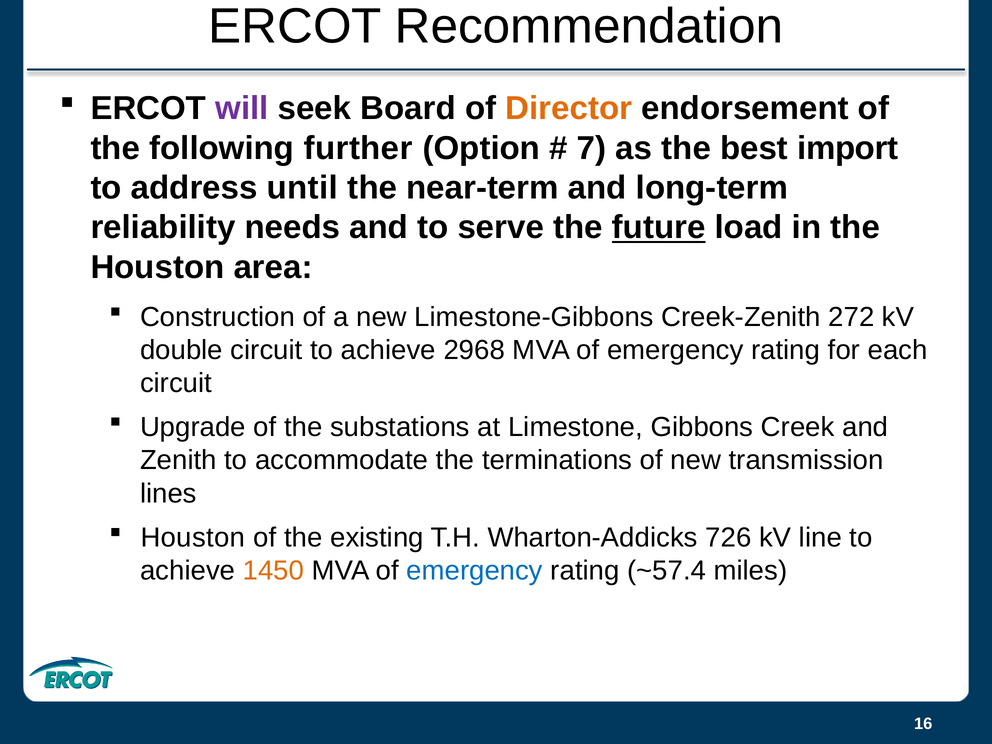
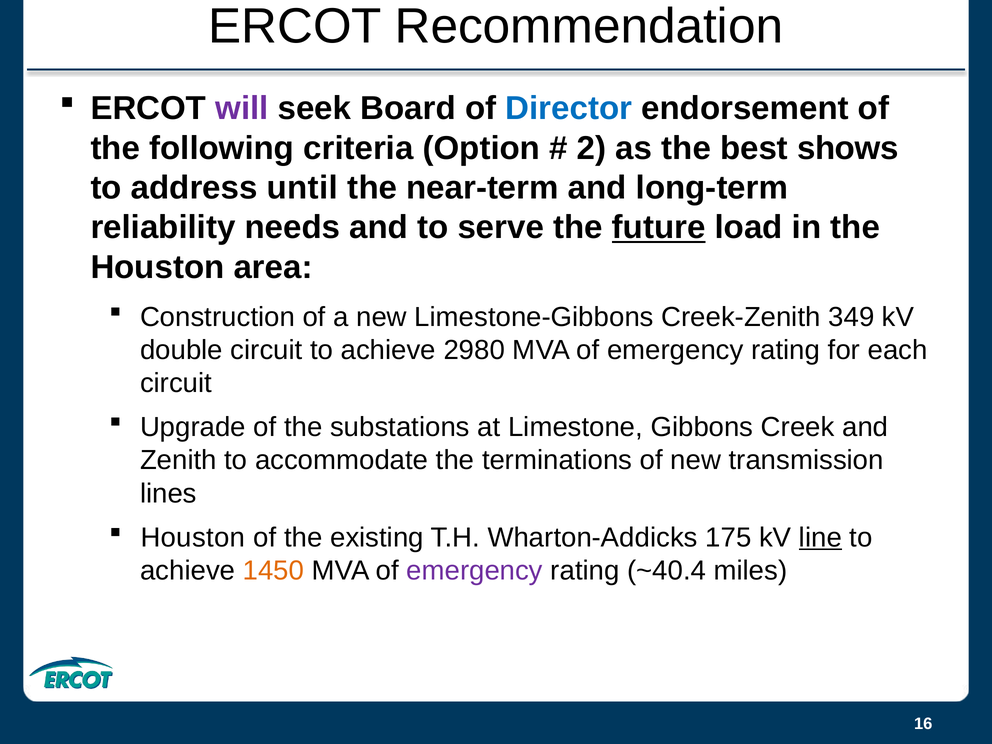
Director colour: orange -> blue (569, 109)
further: further -> criteria (358, 148)
7: 7 -> 2 (592, 148)
import: import -> shows (848, 148)
272: 272 -> 349 (851, 317)
2968: 2968 -> 2980 (474, 350)
726: 726 -> 175 (728, 538)
line underline: none -> present (820, 538)
emergency colour: blue -> purple (475, 571)
~57.4: ~57.4 -> ~40.4 (667, 571)
